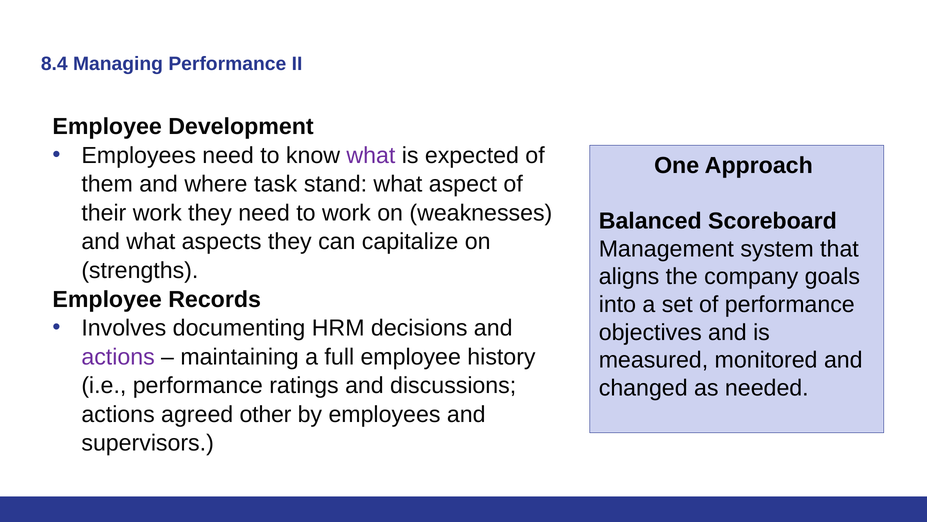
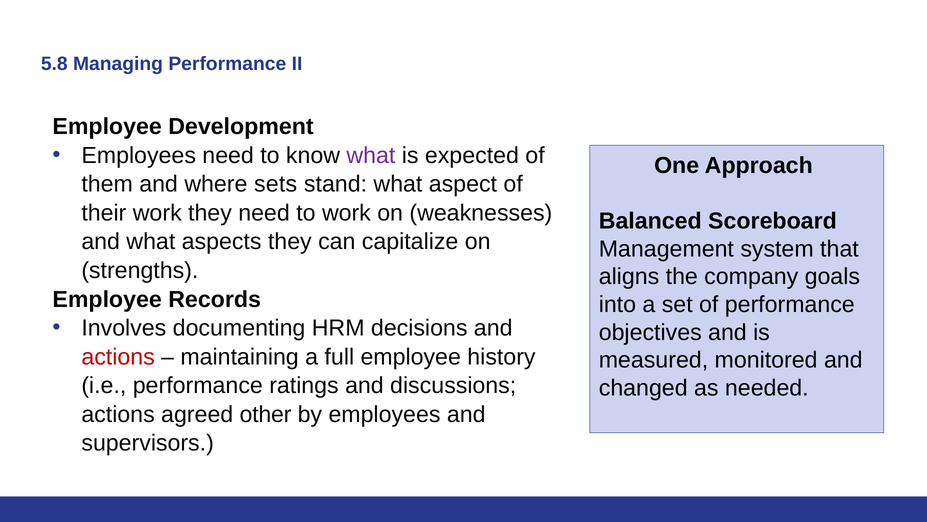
8.4: 8.4 -> 5.8 (54, 64)
task: task -> sets (276, 184)
actions colour: purple -> red (118, 357)
